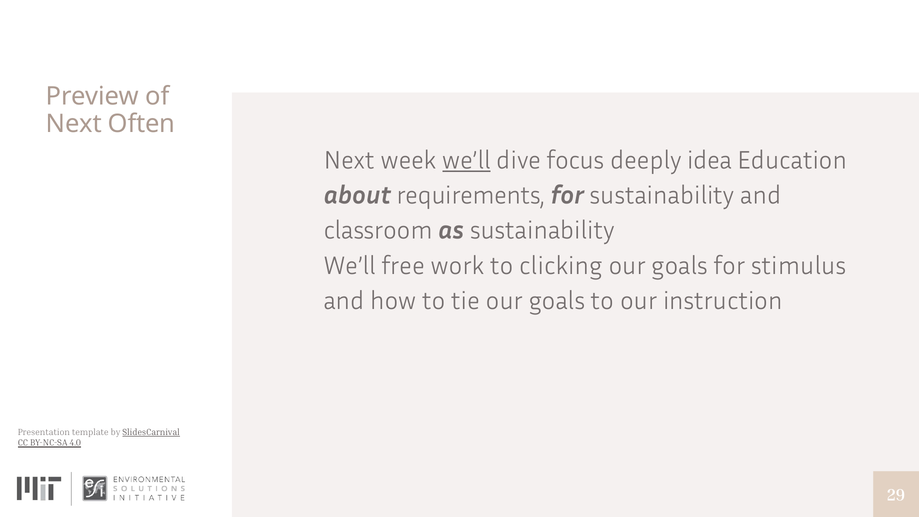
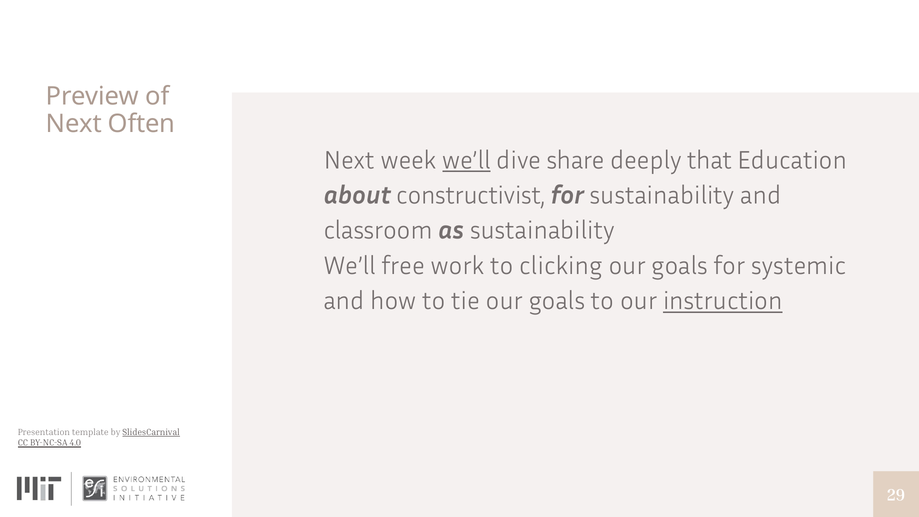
focus: focus -> share (576, 160)
idea: idea -> that (710, 160)
requirements: requirements -> constructivist (471, 195)
stimulus: stimulus -> systemic (799, 266)
instruction underline: none -> present (723, 301)
